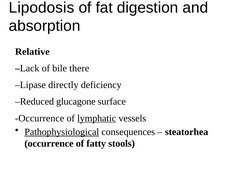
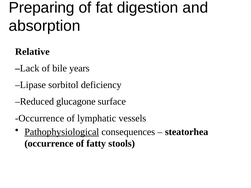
Lipodosis: Lipodosis -> Preparing (42, 8)
there: there -> years (79, 68)
directly: directly -> sorbitol (63, 85)
lymphatic underline: present -> none (97, 118)
